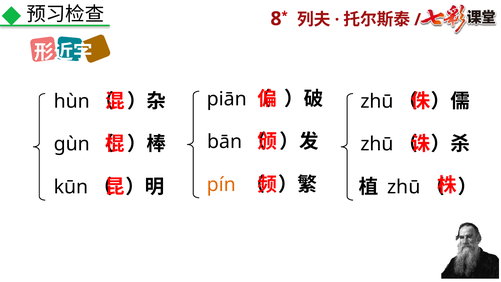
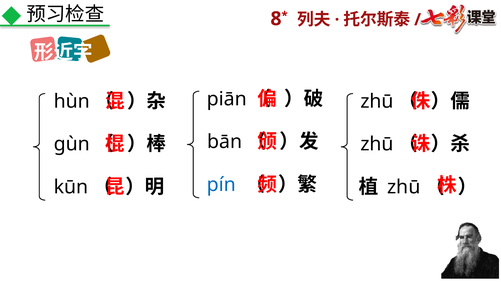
pín colour: orange -> blue (221, 185)
